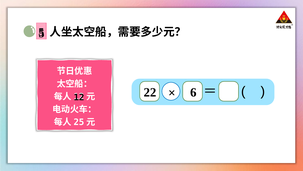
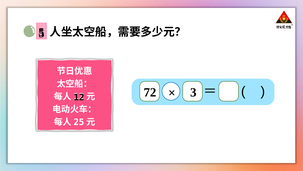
22: 22 -> 72 (150, 92)
6: 6 -> 3 (193, 92)
